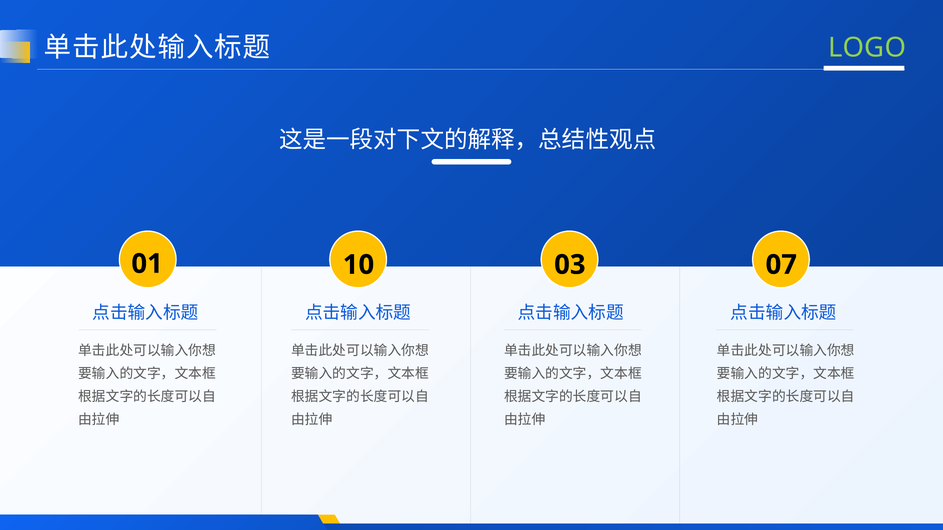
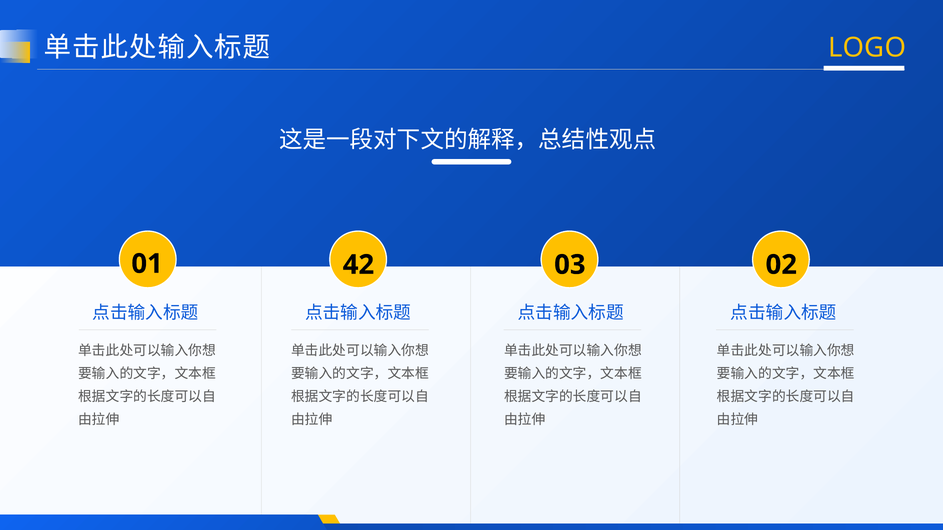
LOGO colour: light green -> yellow (867, 48)
10: 10 -> 42 (358, 265)
07: 07 -> 02 (781, 265)
